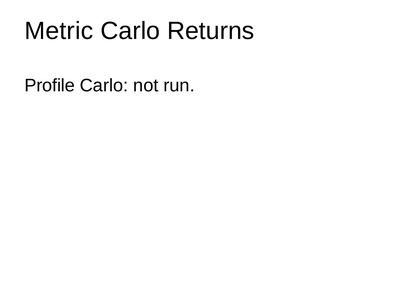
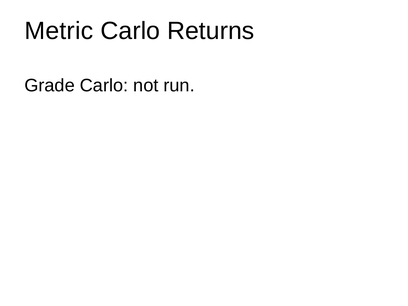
Profile: Profile -> Grade (50, 86)
